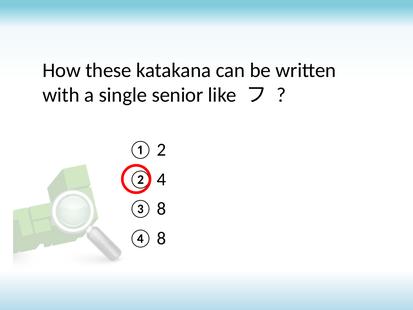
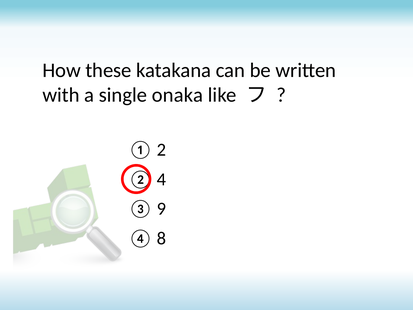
senior: senior -> onaka (177, 95)
③ 8: 8 -> 9 (162, 209)
